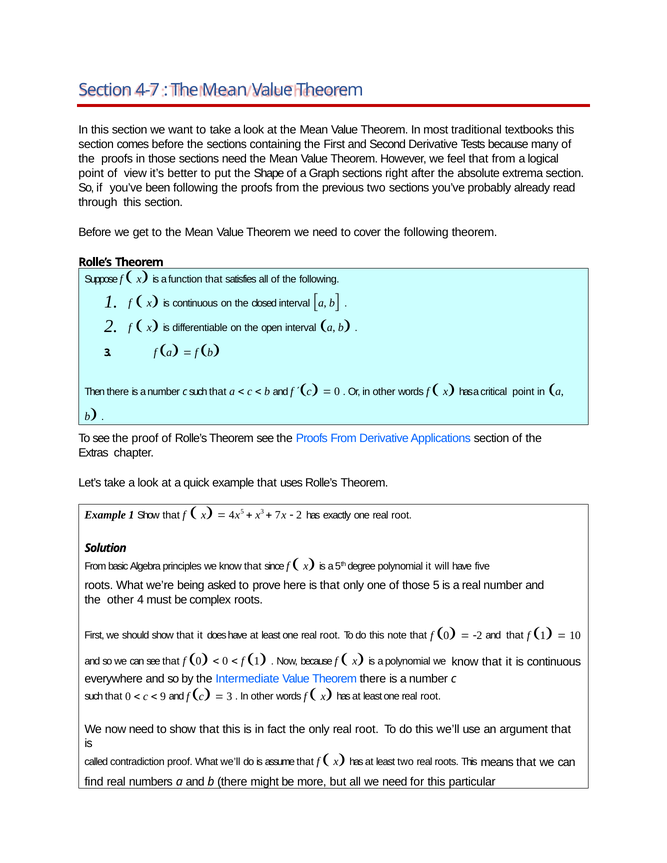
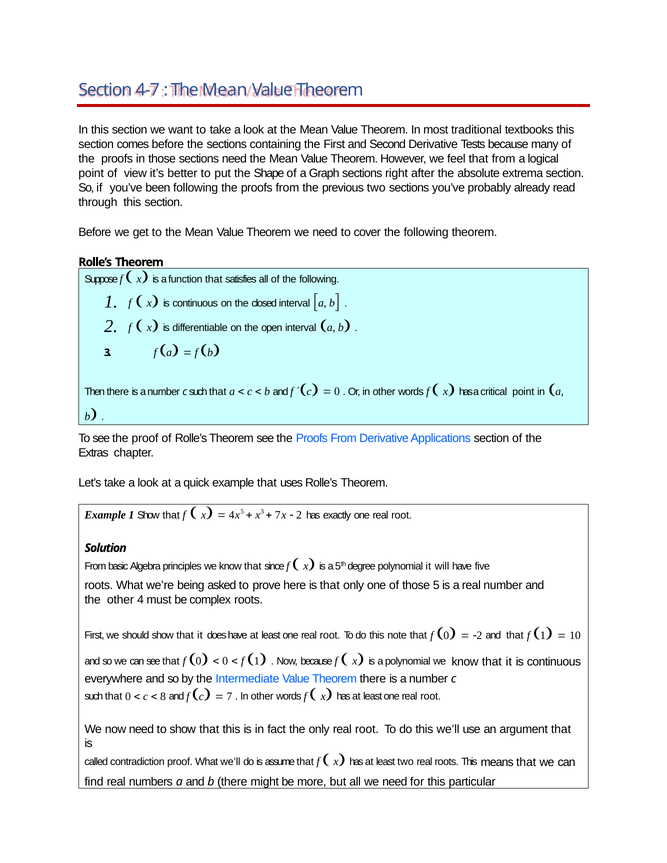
9: 9 -> 8 (163, 697)
3: 3 -> 7 (229, 697)
